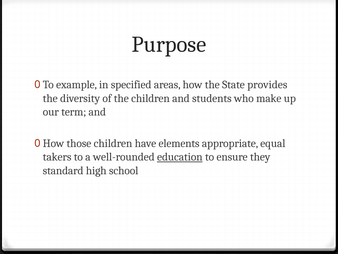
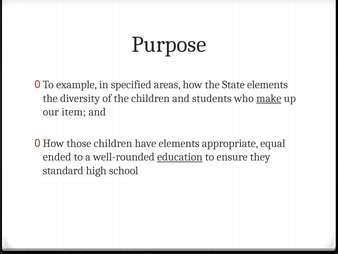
State provides: provides -> elements (267, 85)
make underline: none -> present (269, 98)
term: term -> item (74, 112)
takers: takers -> ended (57, 157)
